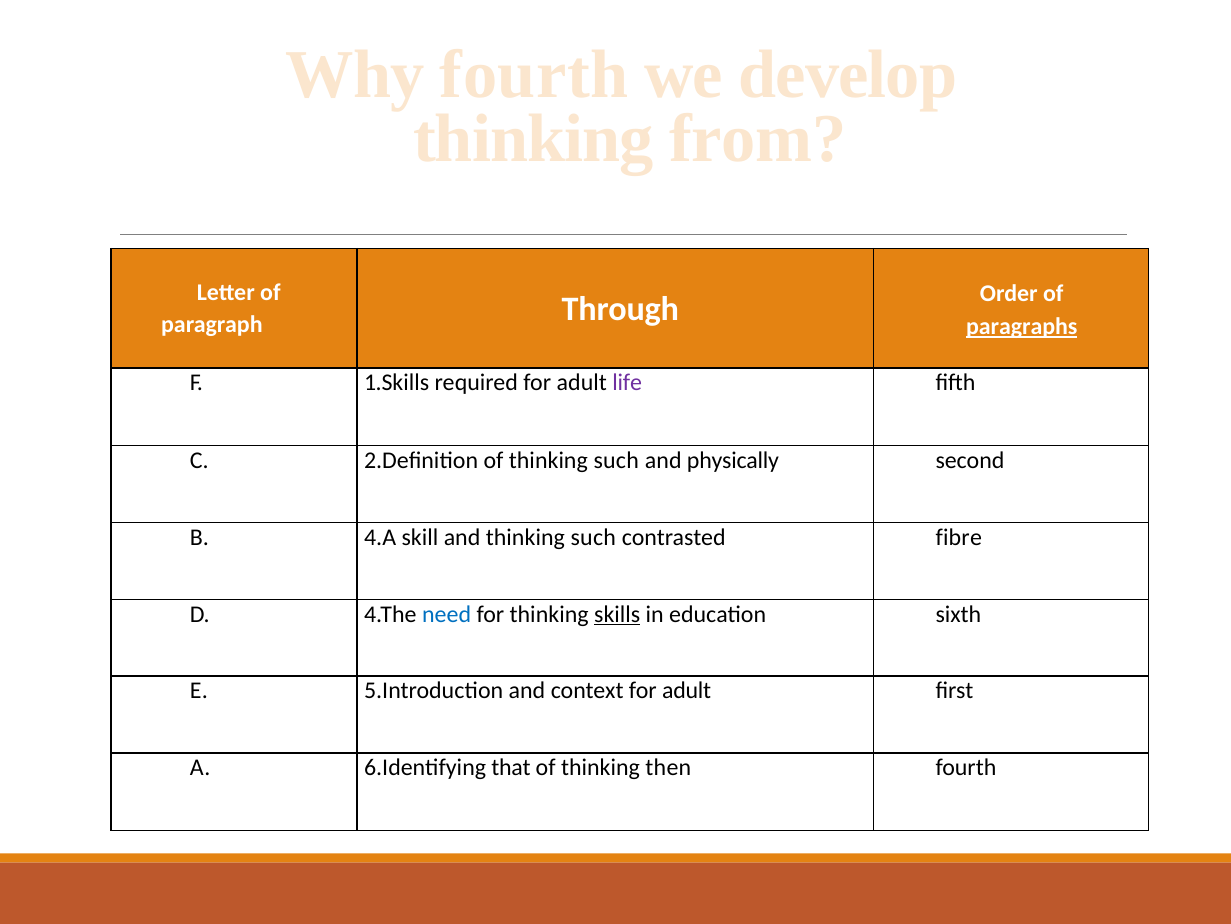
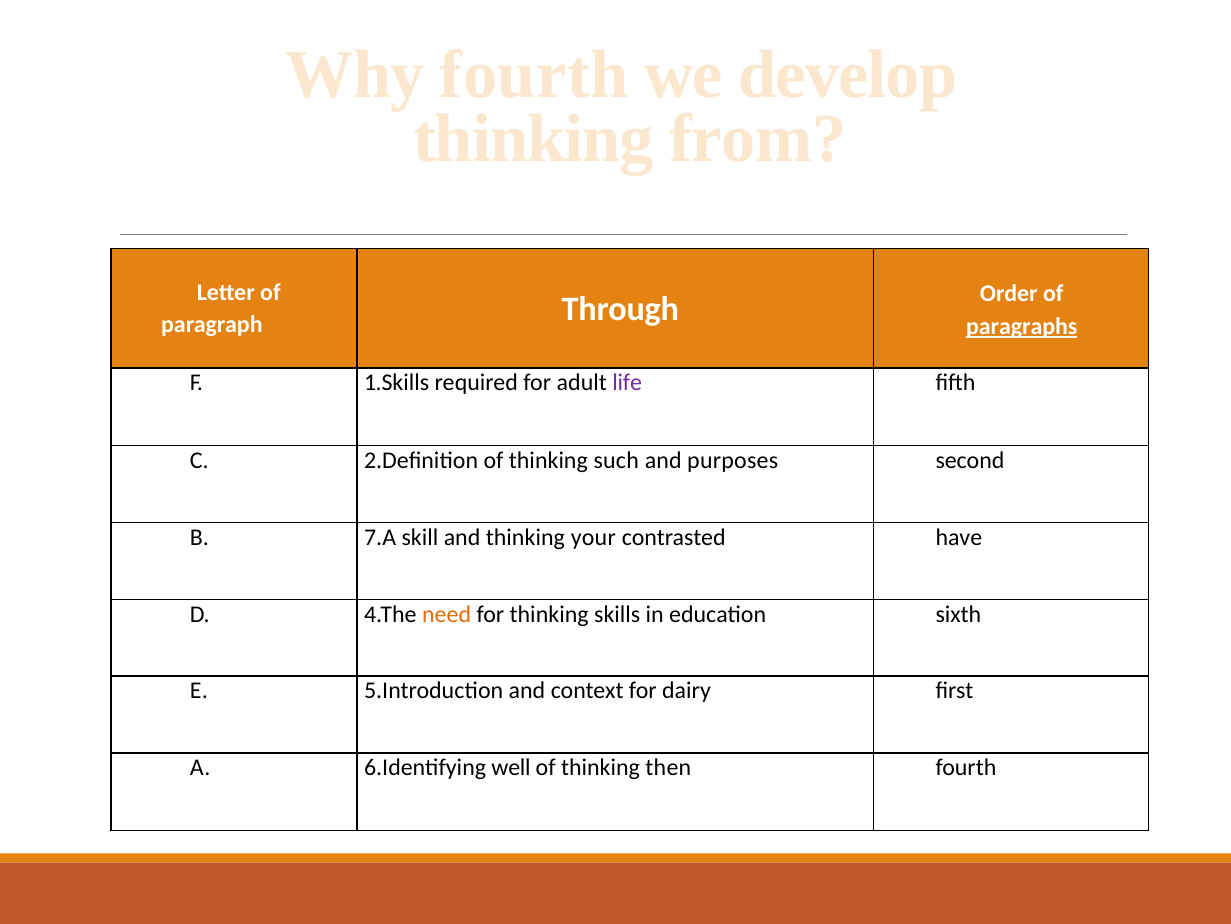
physically: physically -> purposes (733, 460)
4.A: 4.A -> 7.A (380, 537)
and thinking such: such -> your (593, 537)
fibre: fibre -> have (959, 537)
need colour: blue -> orange (447, 614)
skills underline: present -> none (617, 614)
context for adult: adult -> dairy (686, 691)
that: that -> well (511, 767)
